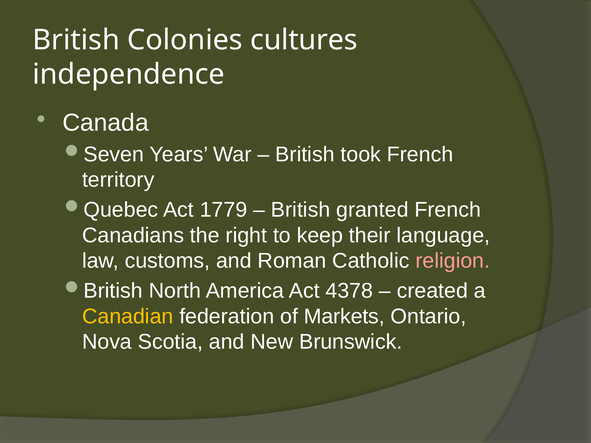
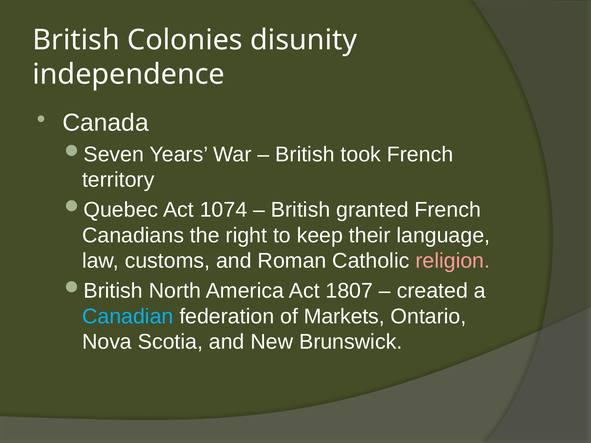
cultures: cultures -> disunity (304, 40)
1779: 1779 -> 1074 (224, 210)
4378: 4378 -> 1807 (349, 291)
Canadian colour: yellow -> light blue (128, 317)
